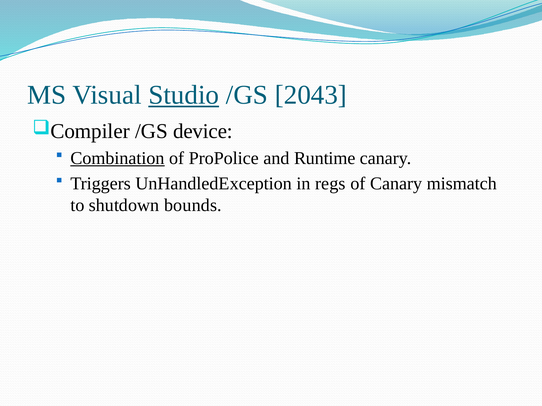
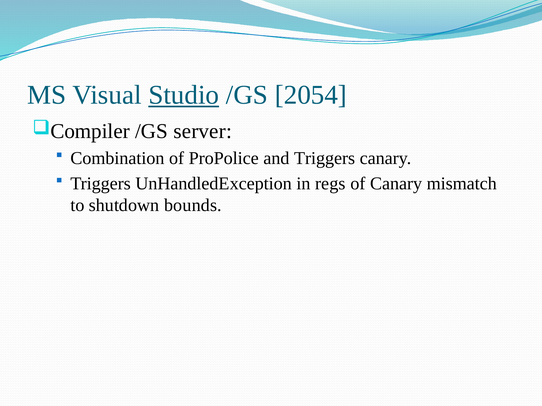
2043: 2043 -> 2054 (311, 95)
device: device -> server (203, 131)
Combination underline: present -> none (118, 158)
and Runtime: Runtime -> Triggers (325, 158)
